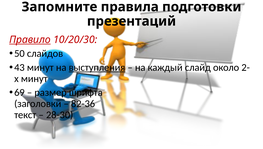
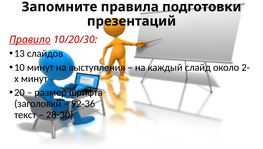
50: 50 -> 13 (19, 53)
43: 43 -> 10 (19, 67)
выступления underline: present -> none (97, 67)
69: 69 -> 20 (19, 92)
82-36: 82-36 -> 92-36 (83, 103)
